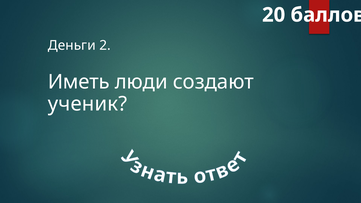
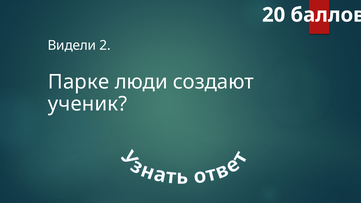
Деньги: Деньги -> Видели (72, 45)
Иметь: Иметь -> Парке (79, 82)
